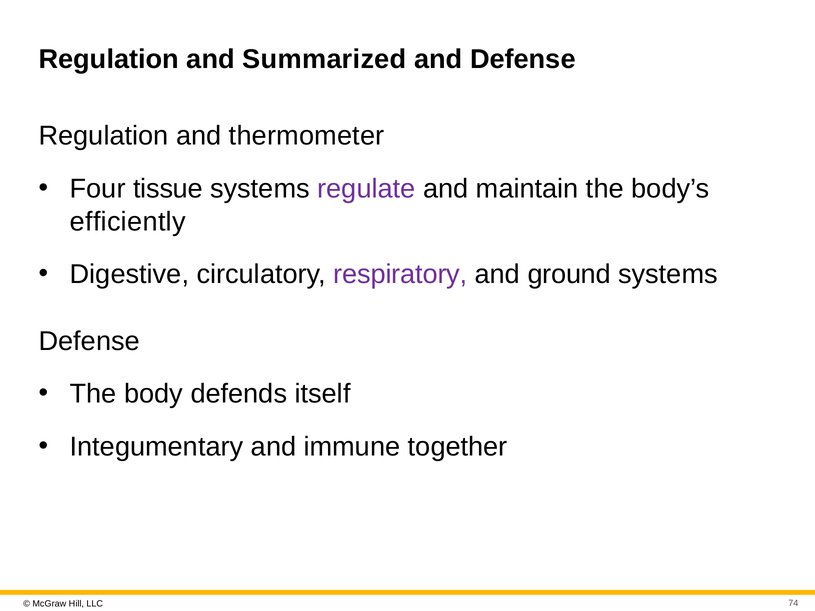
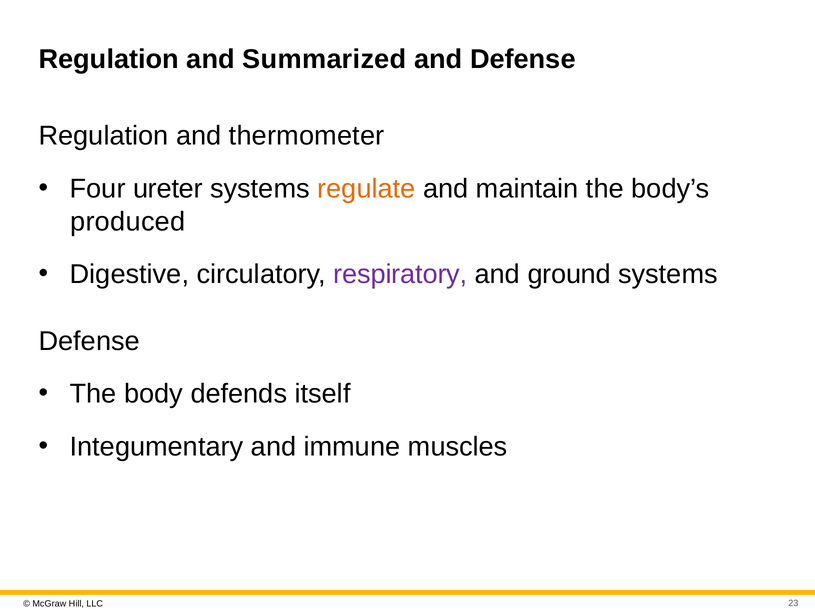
tissue: tissue -> ureter (168, 189)
regulate colour: purple -> orange (366, 189)
efficiently: efficiently -> produced (128, 222)
together: together -> muscles (458, 447)
74: 74 -> 23 (793, 604)
